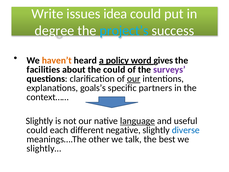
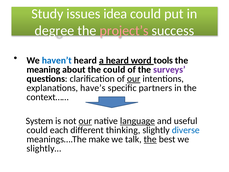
Write: Write -> Study (47, 14)
project’s colour: light blue -> pink (124, 31)
haven’t colour: orange -> blue (57, 60)
a policy: policy -> heard (117, 60)
gives: gives -> tools (163, 60)
facilities: facilities -> meaning (43, 69)
goals’s: goals’s -> have’s (93, 88)
Slightly: Slightly -> System (39, 121)
our underline: none -> present (85, 121)
negative: negative -> thinking (123, 130)
other: other -> make (99, 139)
the underline: none -> present (150, 139)
